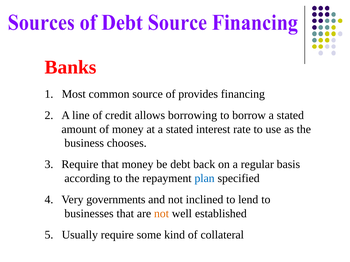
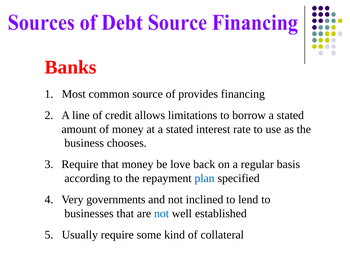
borrowing: borrowing -> limitations (193, 115)
debt: debt -> love (180, 165)
not colour: orange -> blue (161, 214)
